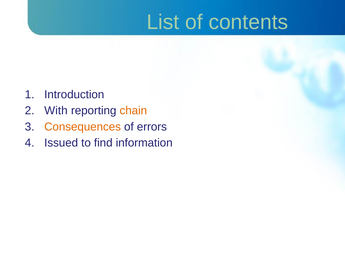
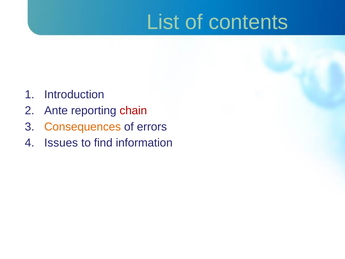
With: With -> Ante (56, 111)
chain colour: orange -> red (133, 111)
Issued: Issued -> Issues (61, 143)
